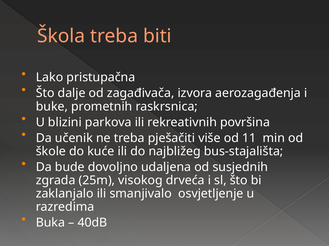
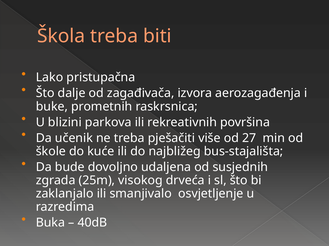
11: 11 -> 27 (249, 138)
